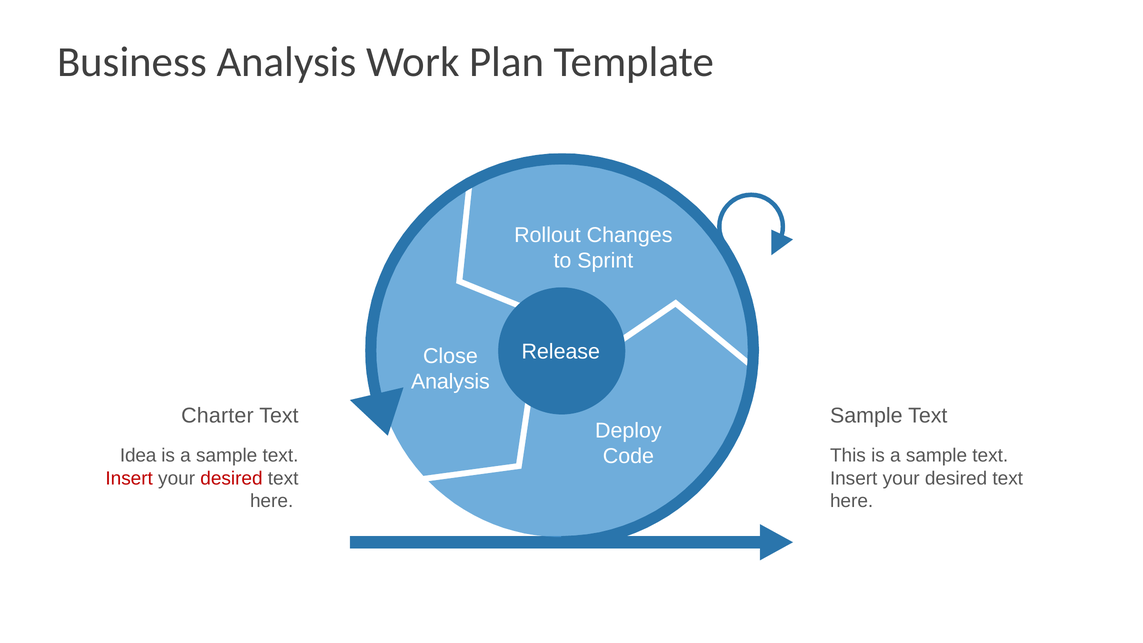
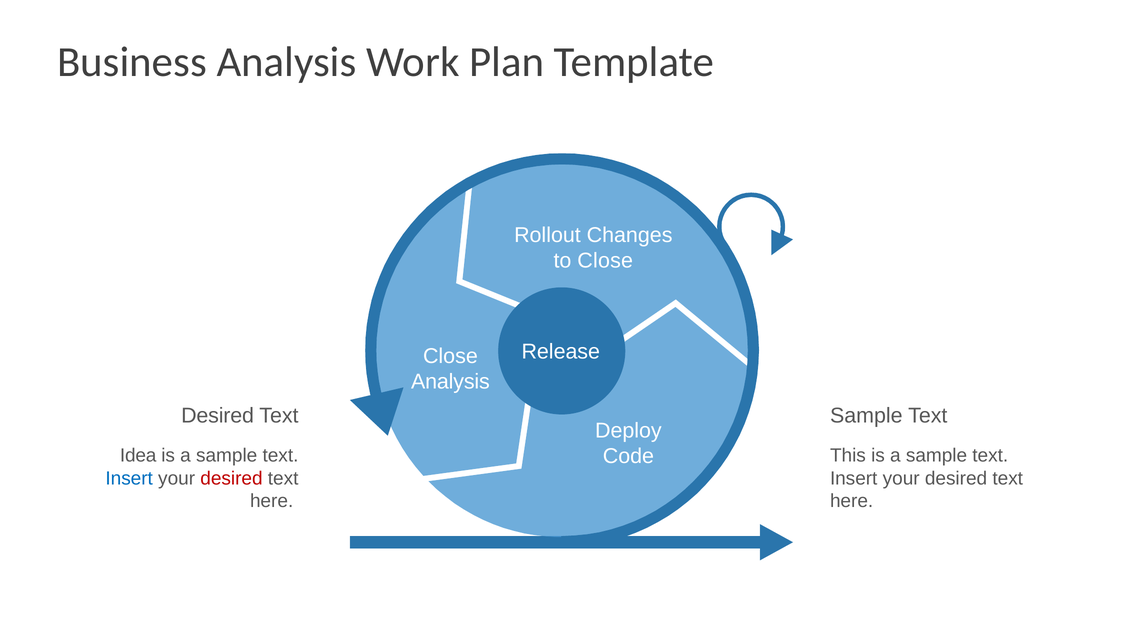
to Sprint: Sprint -> Close (605, 261)
Charter: Charter -> Desired (218, 416)
Insert colour: red -> blue (129, 478)
